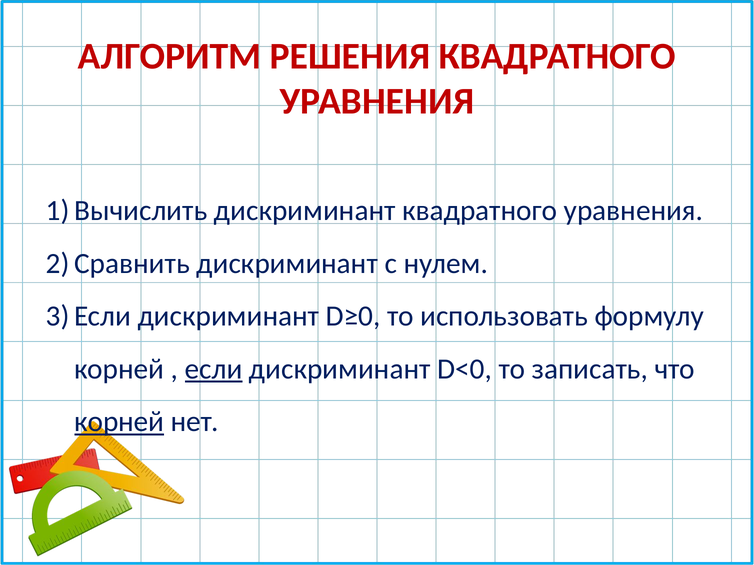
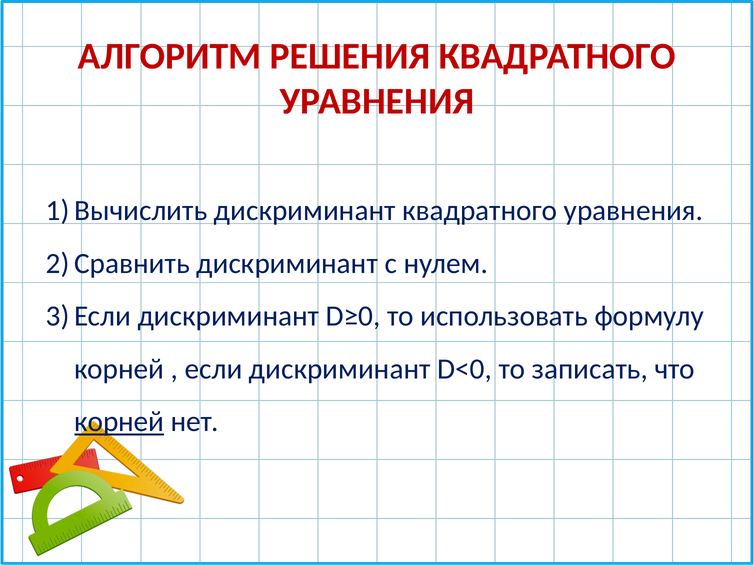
если underline: present -> none (214, 369)
